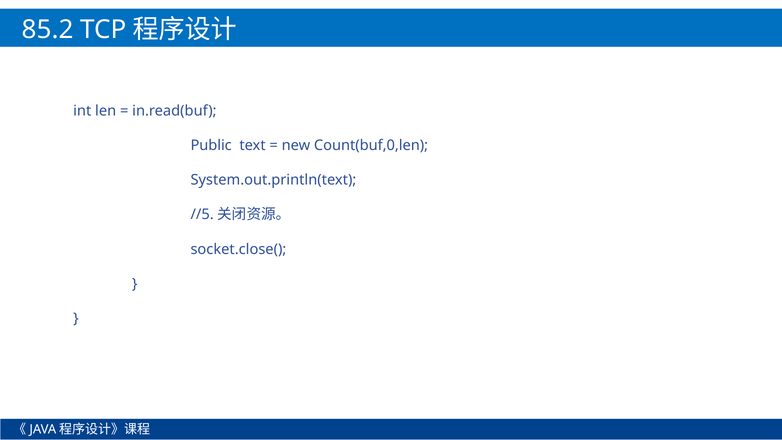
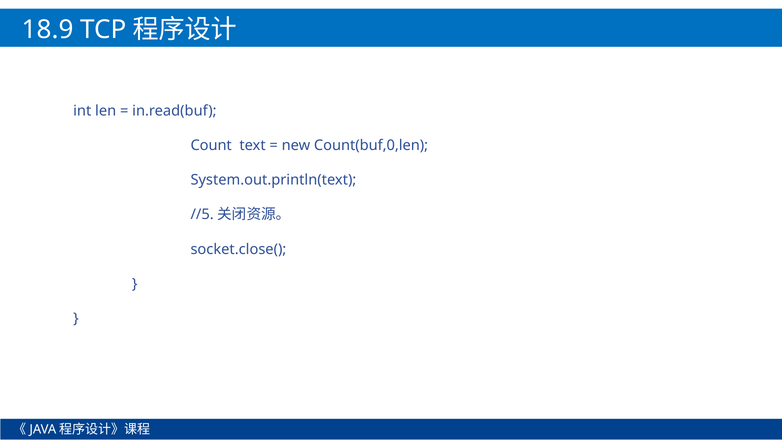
85.2: 85.2 -> 18.9 (48, 30)
Public: Public -> Count (211, 146)
